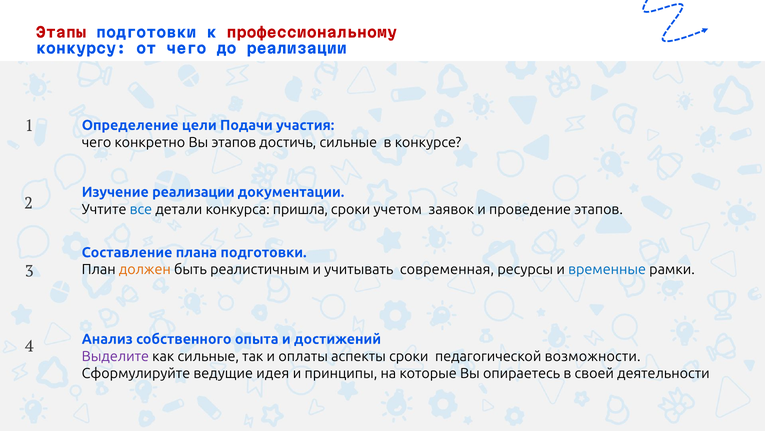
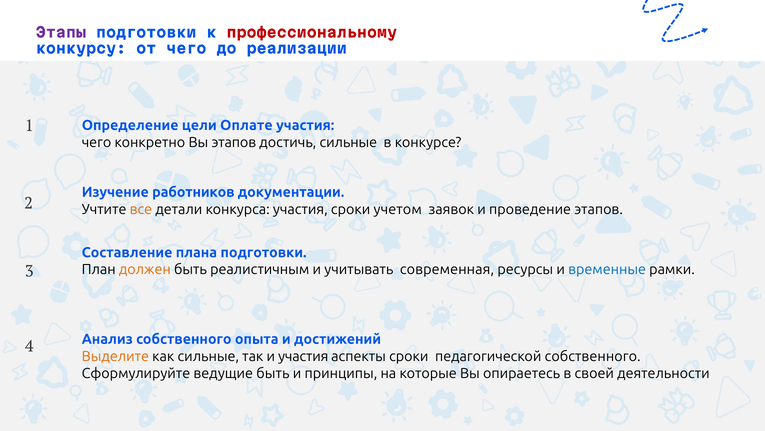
Этапы colour: red -> purple (61, 33)
Подачи: Подачи -> Оплате (246, 125)
Изучение реализации: реализации -> работников (193, 192)
все colour: blue -> orange (141, 209)
конкурса пришла: пришла -> участия (300, 209)
Выделите colour: purple -> orange (115, 356)
и оплаты: оплаты -> участия (303, 356)
педагогической возможности: возможности -> собственного (593, 356)
ведущие идея: идея -> быть (273, 373)
